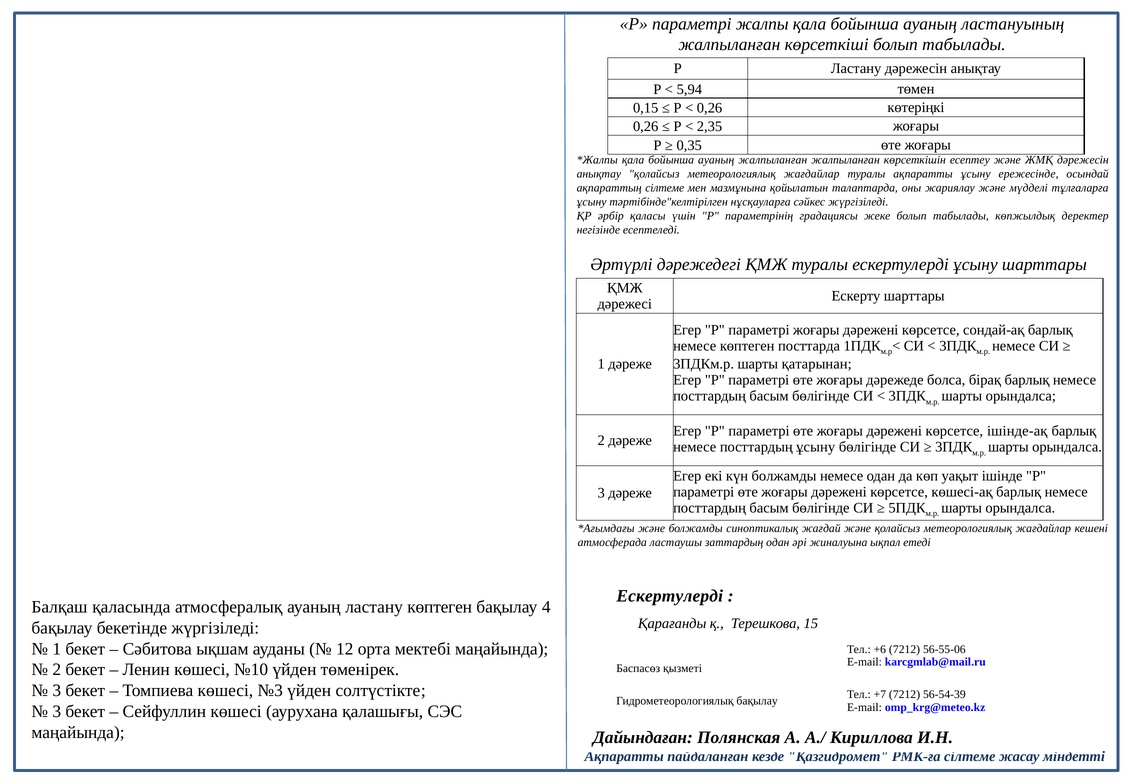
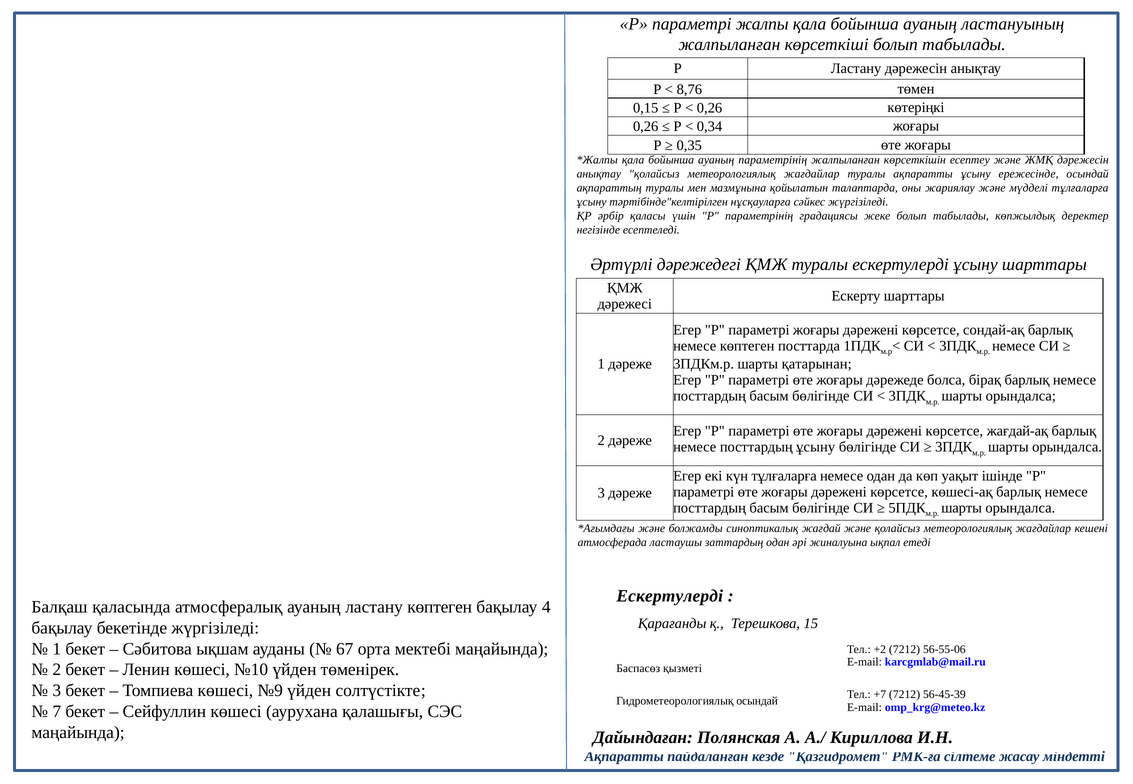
5,94: 5,94 -> 8,76 (689, 89)
2,35: 2,35 -> 0,34 (709, 127)
ауаның жалпыланған: жалпыланған -> параметрінің (773, 160)
ақпараттың сілтеме: сілтеме -> туралы (665, 188)
ішінде-ақ: ішінде-ақ -> жағдай-ақ (1017, 431)
күн болжамды: болжамды -> тұлғаларға (784, 476)
12: 12 -> 67 (345, 649)
+6: +6 -> +2 (880, 650)
№3: №3 -> №9 (270, 691)
56-54-39: 56-54-39 -> 56-45-39 (944, 695)
Гидрометеорологиялық бақылау: бақылау -> осындай (757, 701)
3: 3 -> 7 (57, 712)
